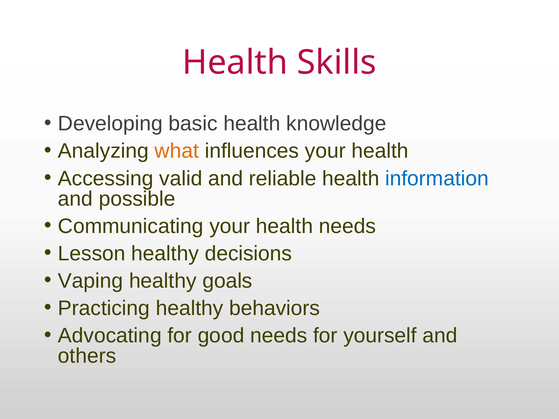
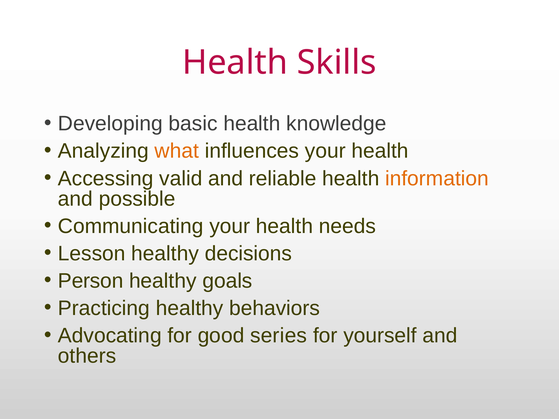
information colour: blue -> orange (437, 179)
Vaping: Vaping -> Person (91, 281)
good needs: needs -> series (279, 336)
